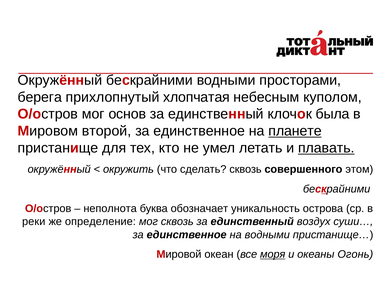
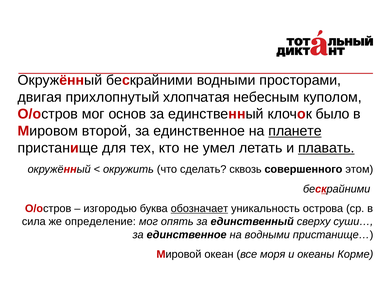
берега: берега -> двигая (40, 97)
была: была -> было (333, 114)
неполнота: неполнота -> изгородью (110, 208)
обозначает underline: none -> present (199, 208)
реки: реки -> сила (34, 221)
мог сквозь: сквозь -> опять (177, 221)
воздух: воздух -> сверху (314, 221)
моря underline: present -> none (273, 254)
Огонь: Огонь -> Корме (355, 254)
